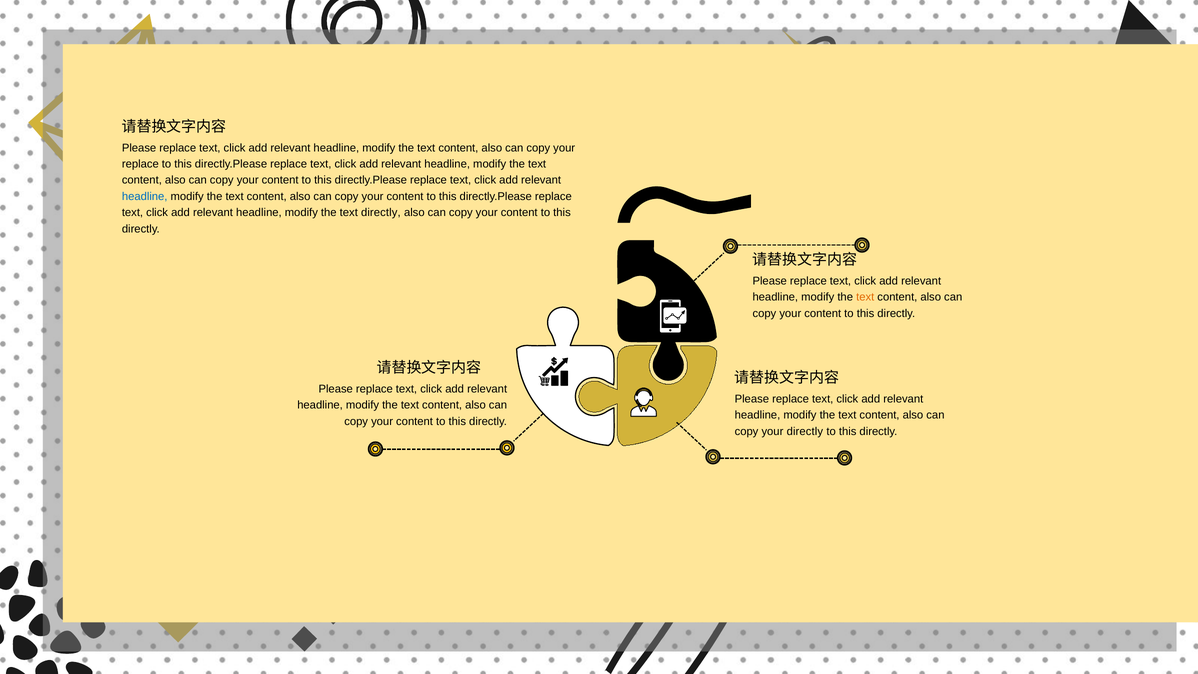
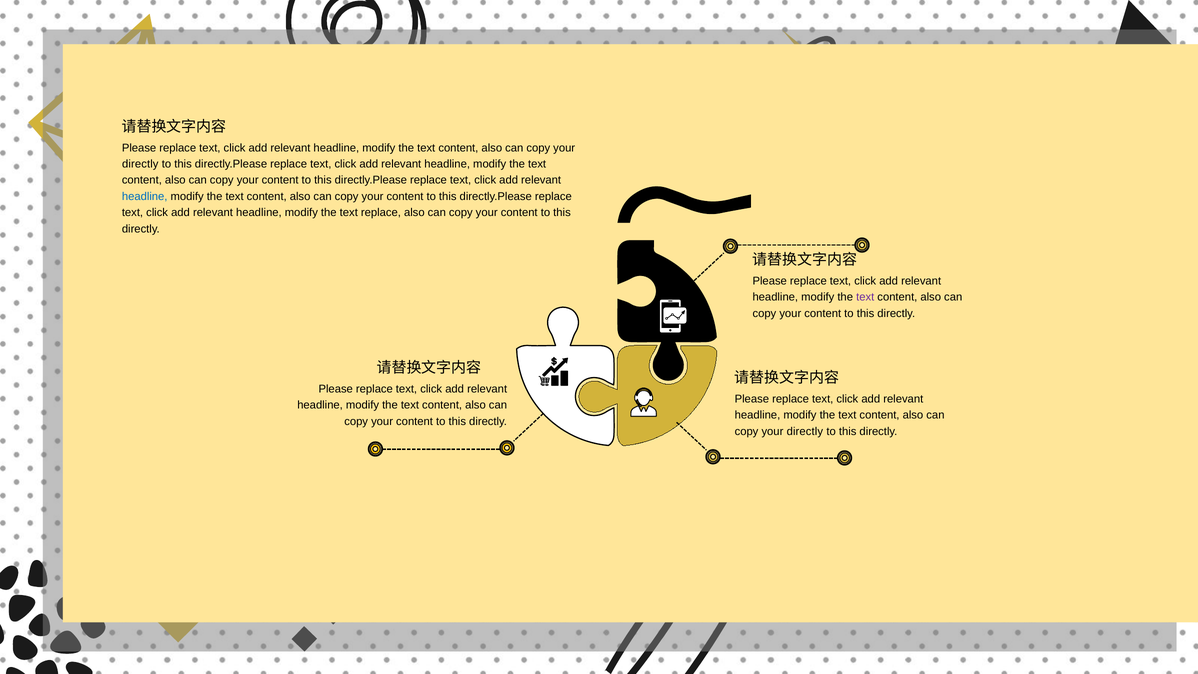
replace: replace -> directly (140, 164)
text directly: directly -> replace (381, 213)
text colour: orange -> purple (865, 297)
